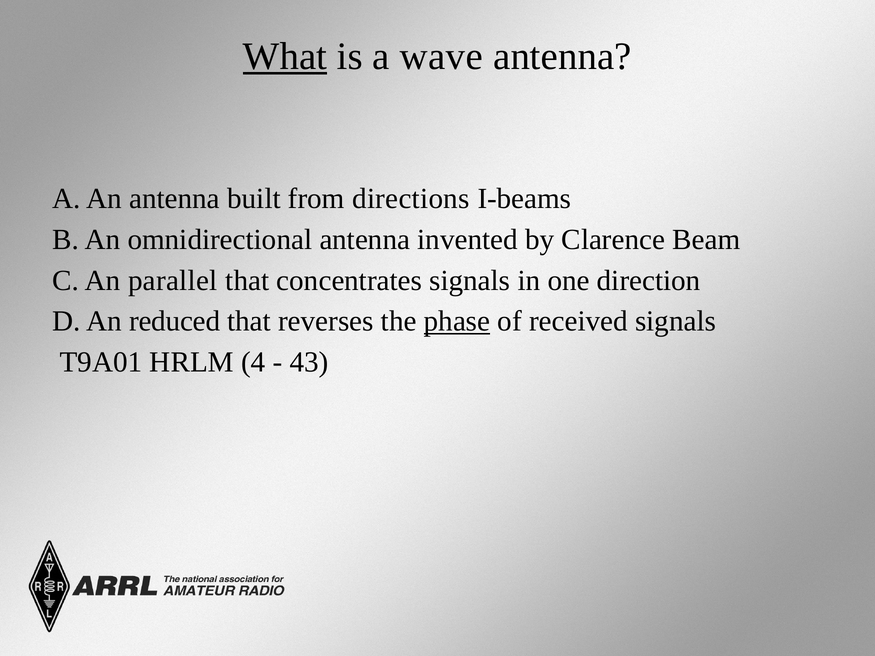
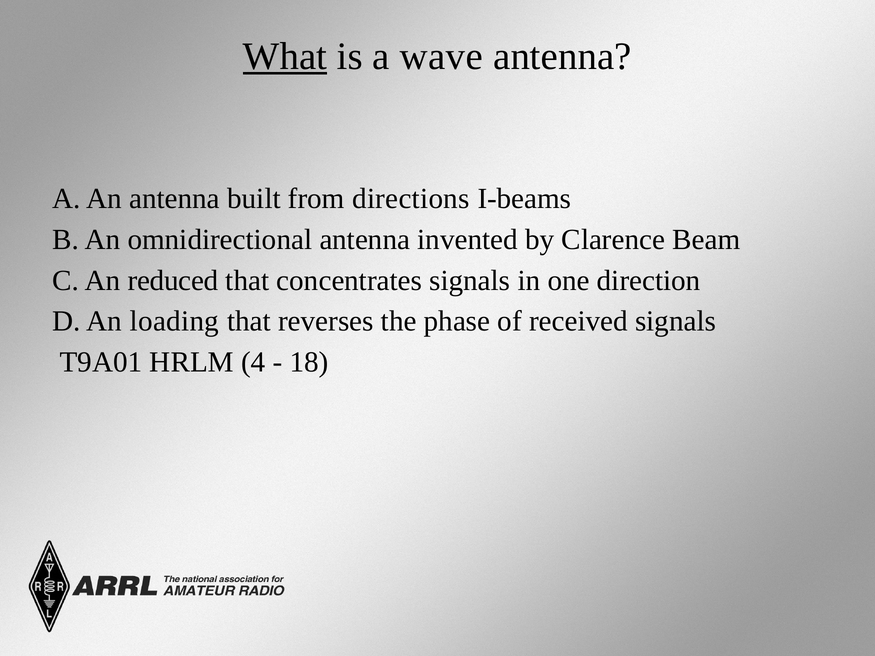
parallel: parallel -> reduced (173, 280)
reduced: reduced -> loading (174, 321)
phase underline: present -> none (457, 321)
43: 43 -> 18 (309, 362)
